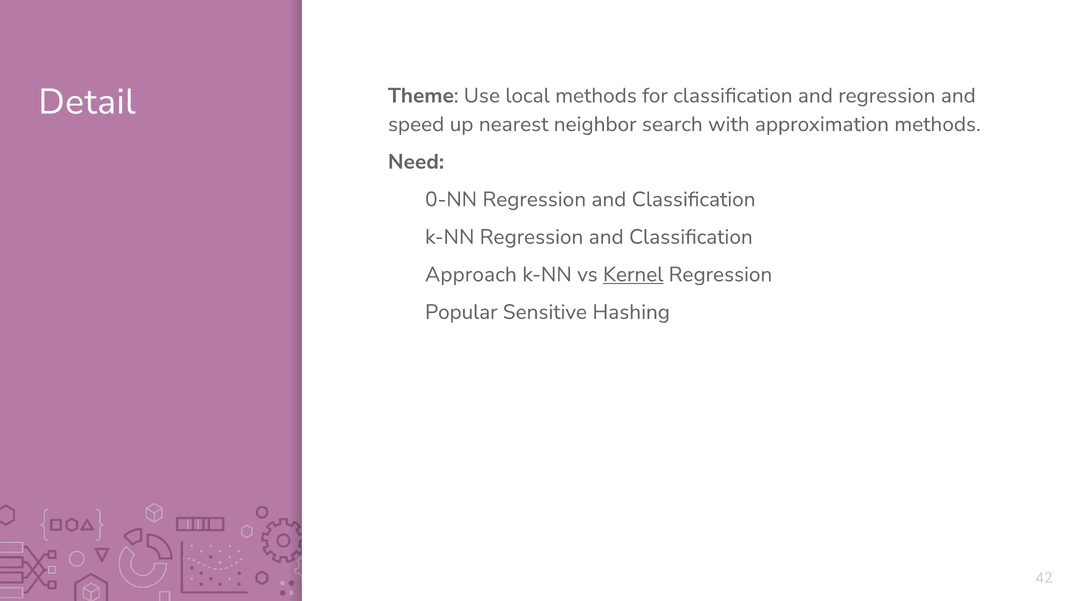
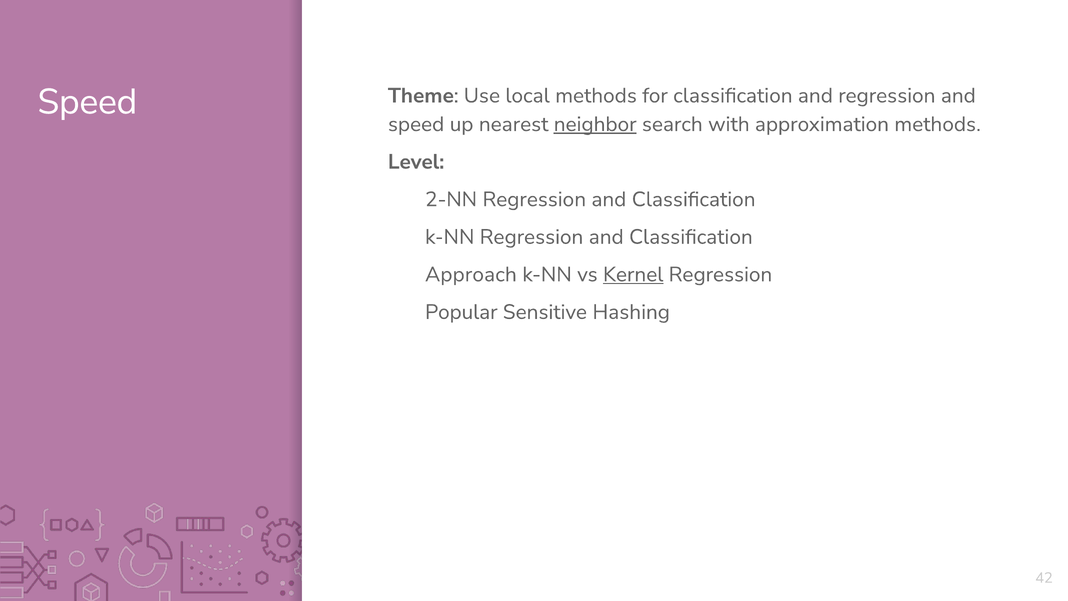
Detail: Detail -> Speed (87, 102)
neighbor underline: none -> present (595, 124)
Need: Need -> Level (416, 162)
0-NN: 0-NN -> 2-NN (451, 199)
